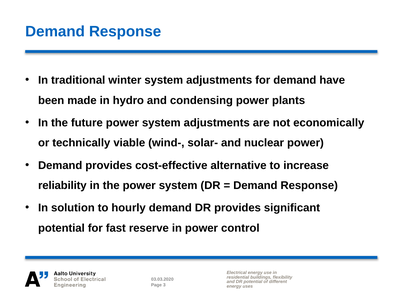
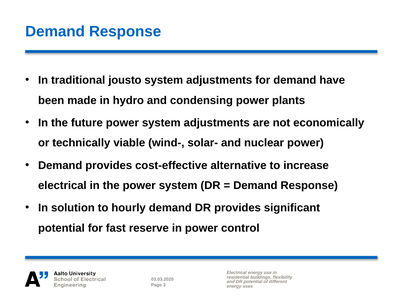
winter: winter -> jousto (125, 80)
reliability: reliability -> electrical (62, 186)
